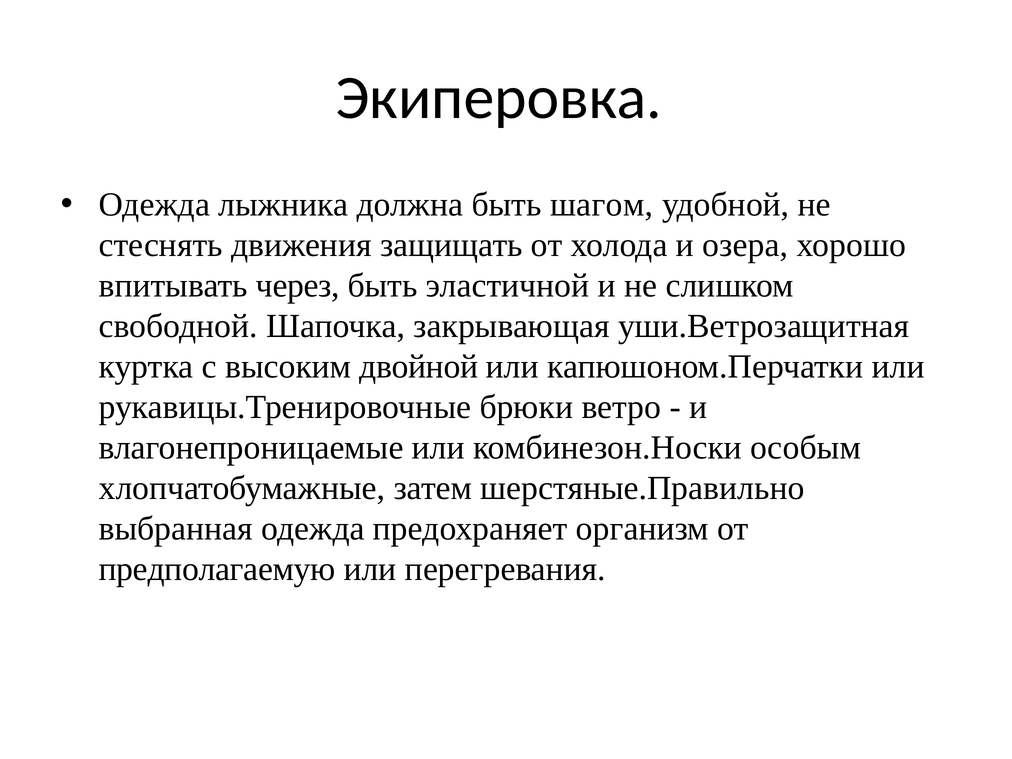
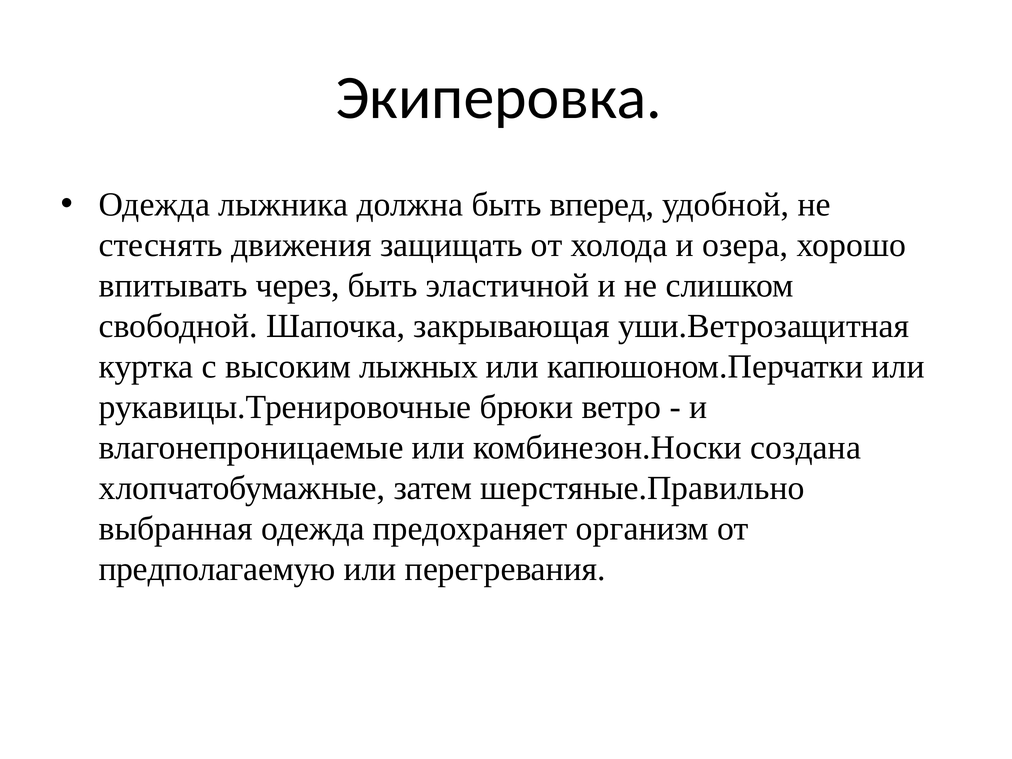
шагом: шагом -> вперед (602, 205)
двойной: двойной -> лыжных (419, 367)
особым: особым -> создана (806, 448)
